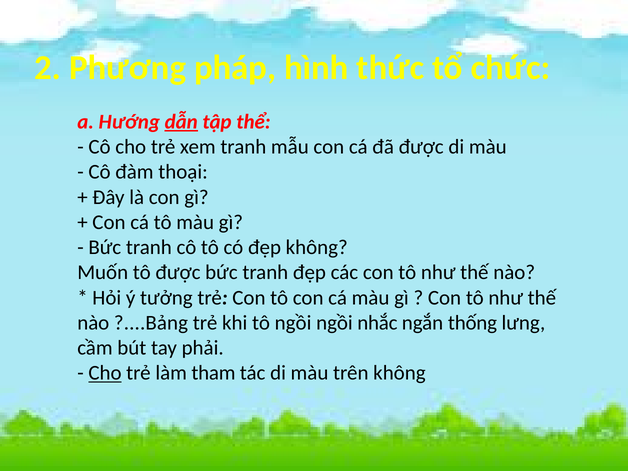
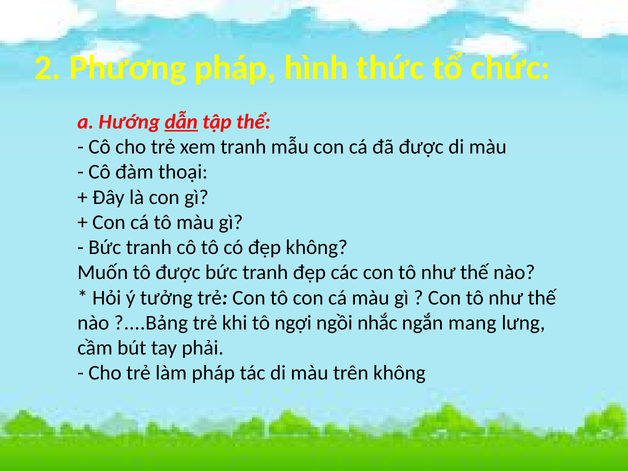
tô ngồi: ngồi -> ngợi (293, 323)
thống: thống -> mang (472, 323)
Cho underline: present -> none (105, 373)
làm tham: tham -> pháp (213, 373)
